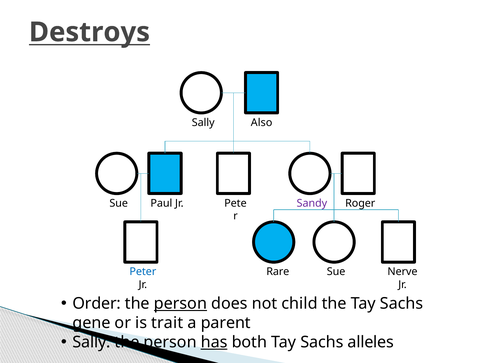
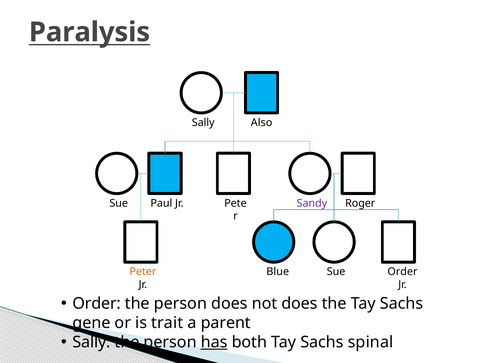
Destroys: Destroys -> Paralysis (89, 32)
Peter colour: blue -> orange (143, 271)
Rare: Rare -> Blue (278, 271)
Sue Nerve: Nerve -> Order (402, 271)
person underline: present -> none (180, 303)
not child: child -> does (300, 303)
alleles: alleles -> spinal (371, 342)
